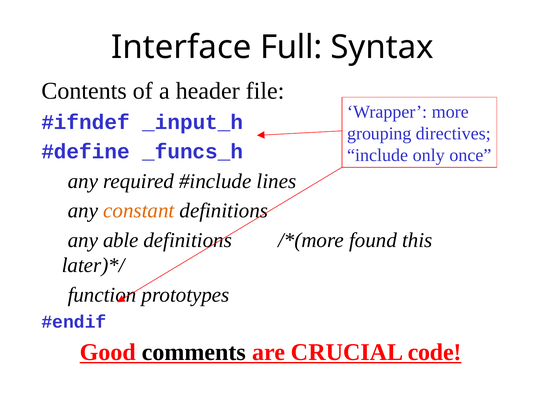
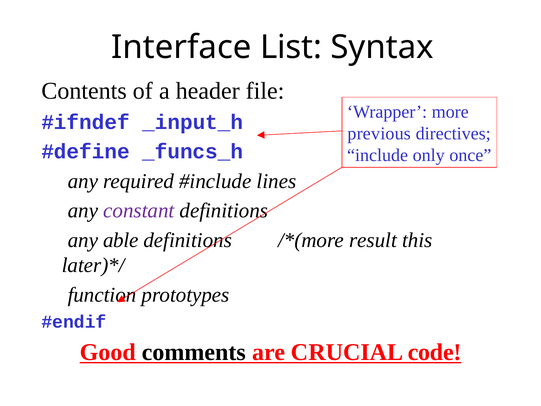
Full: Full -> List (291, 47)
grouping: grouping -> previous (379, 133)
constant colour: orange -> purple (139, 210)
found: found -> result (373, 240)
